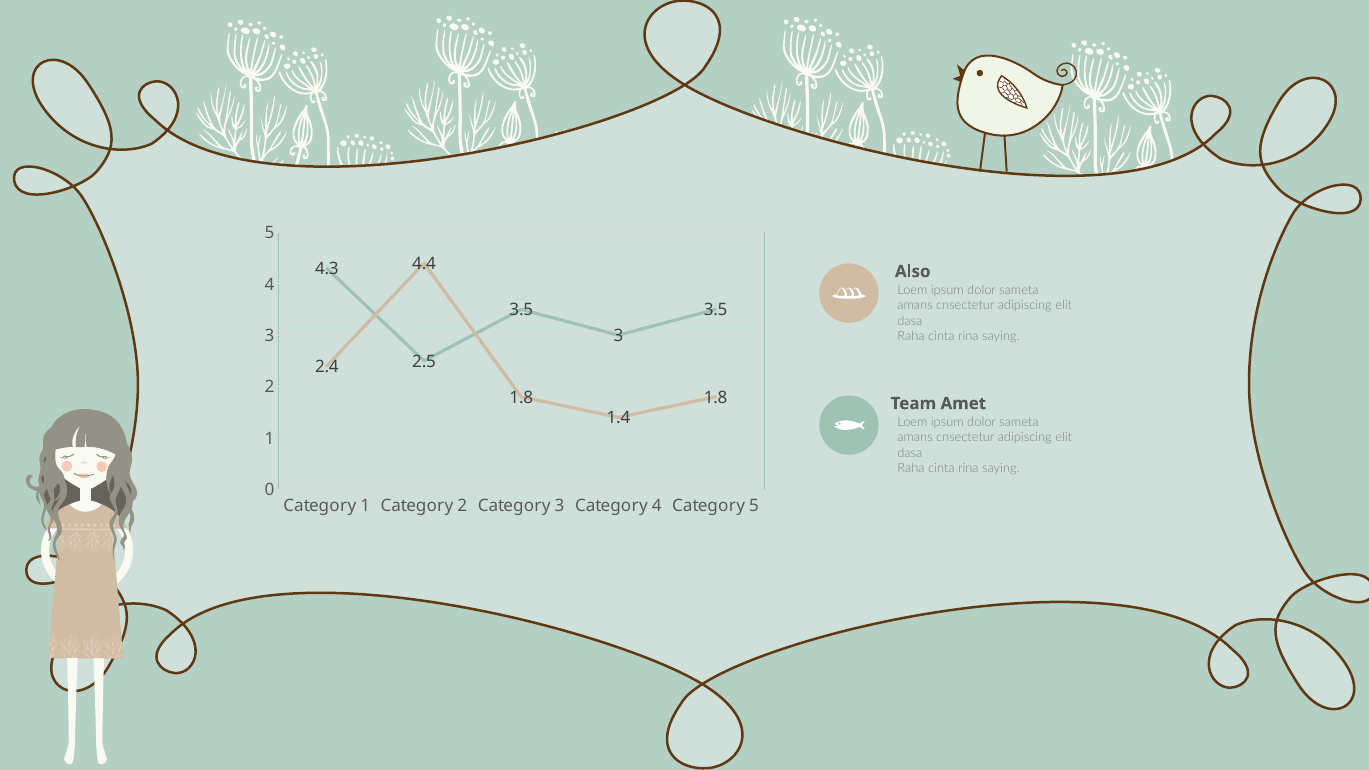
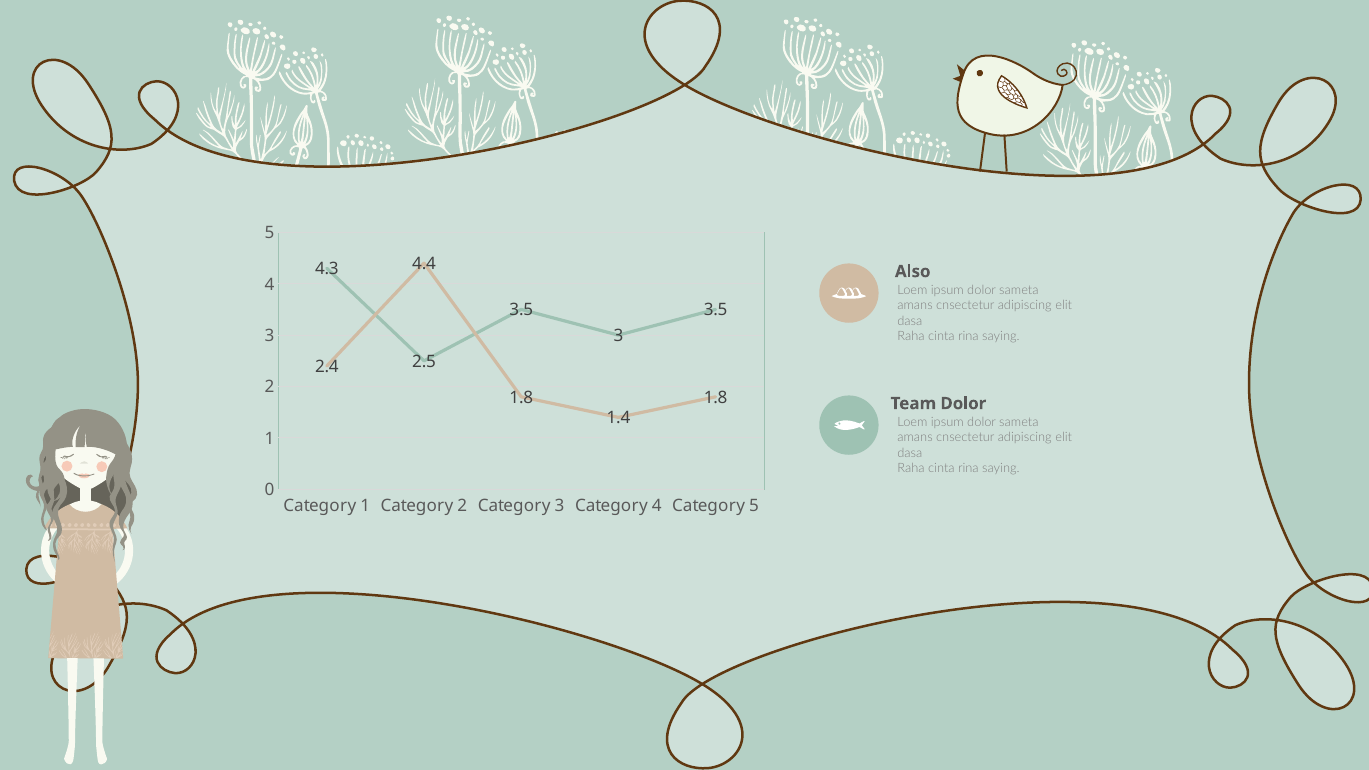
Team Amet: Amet -> Dolor (963, 404)
